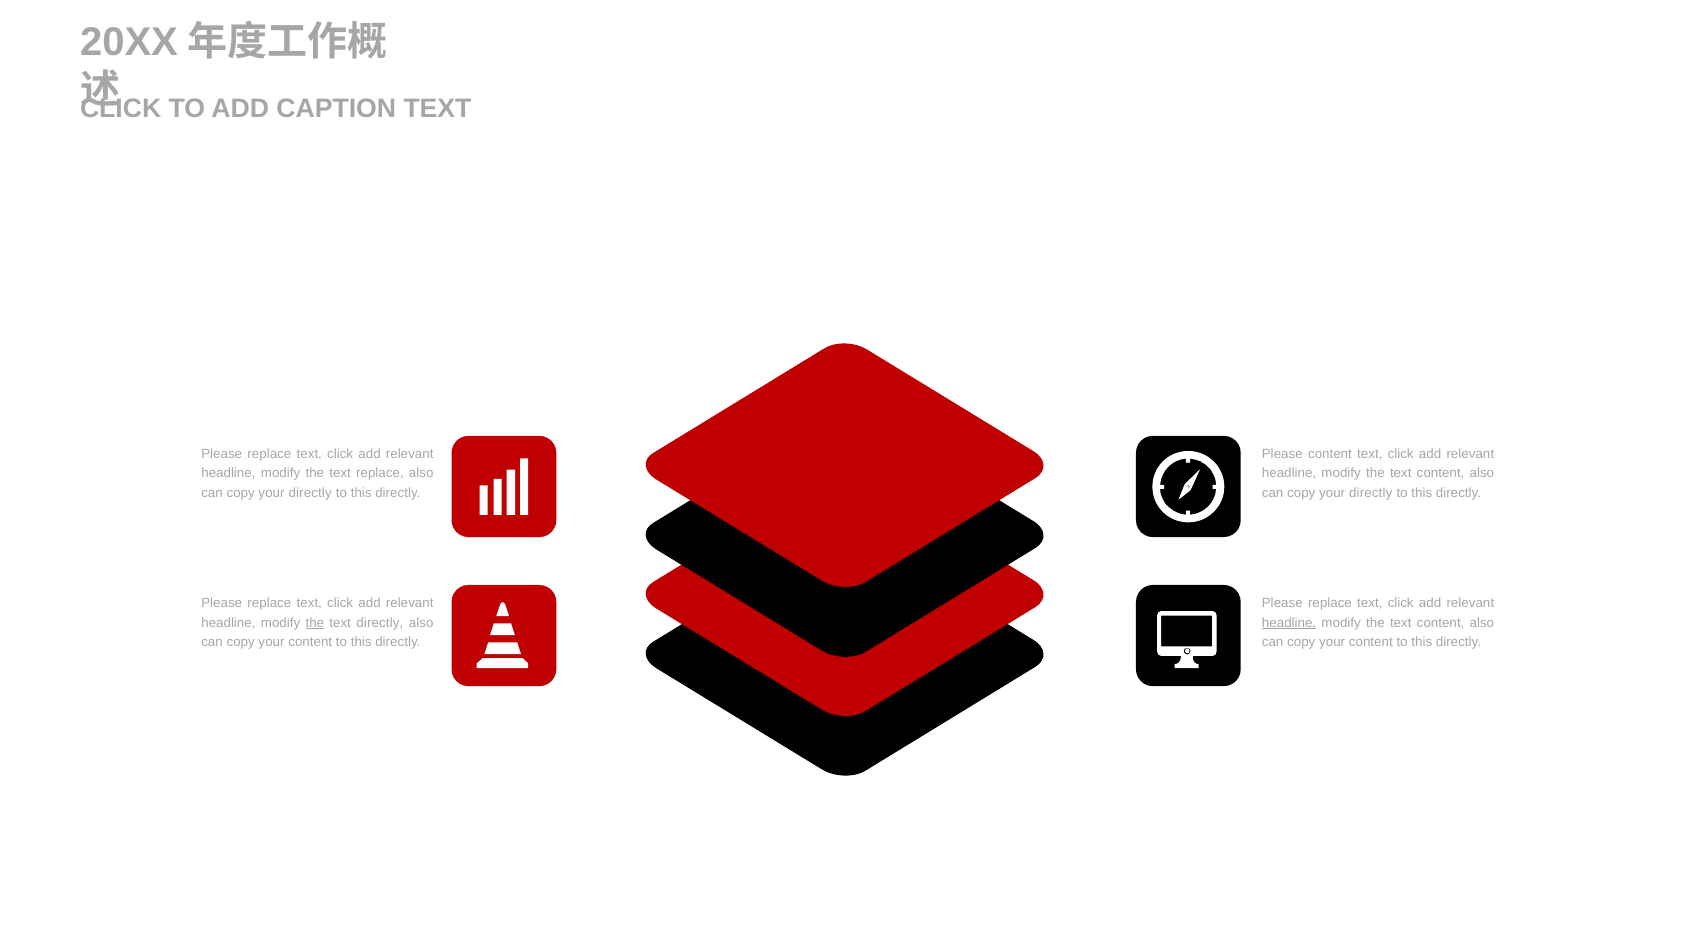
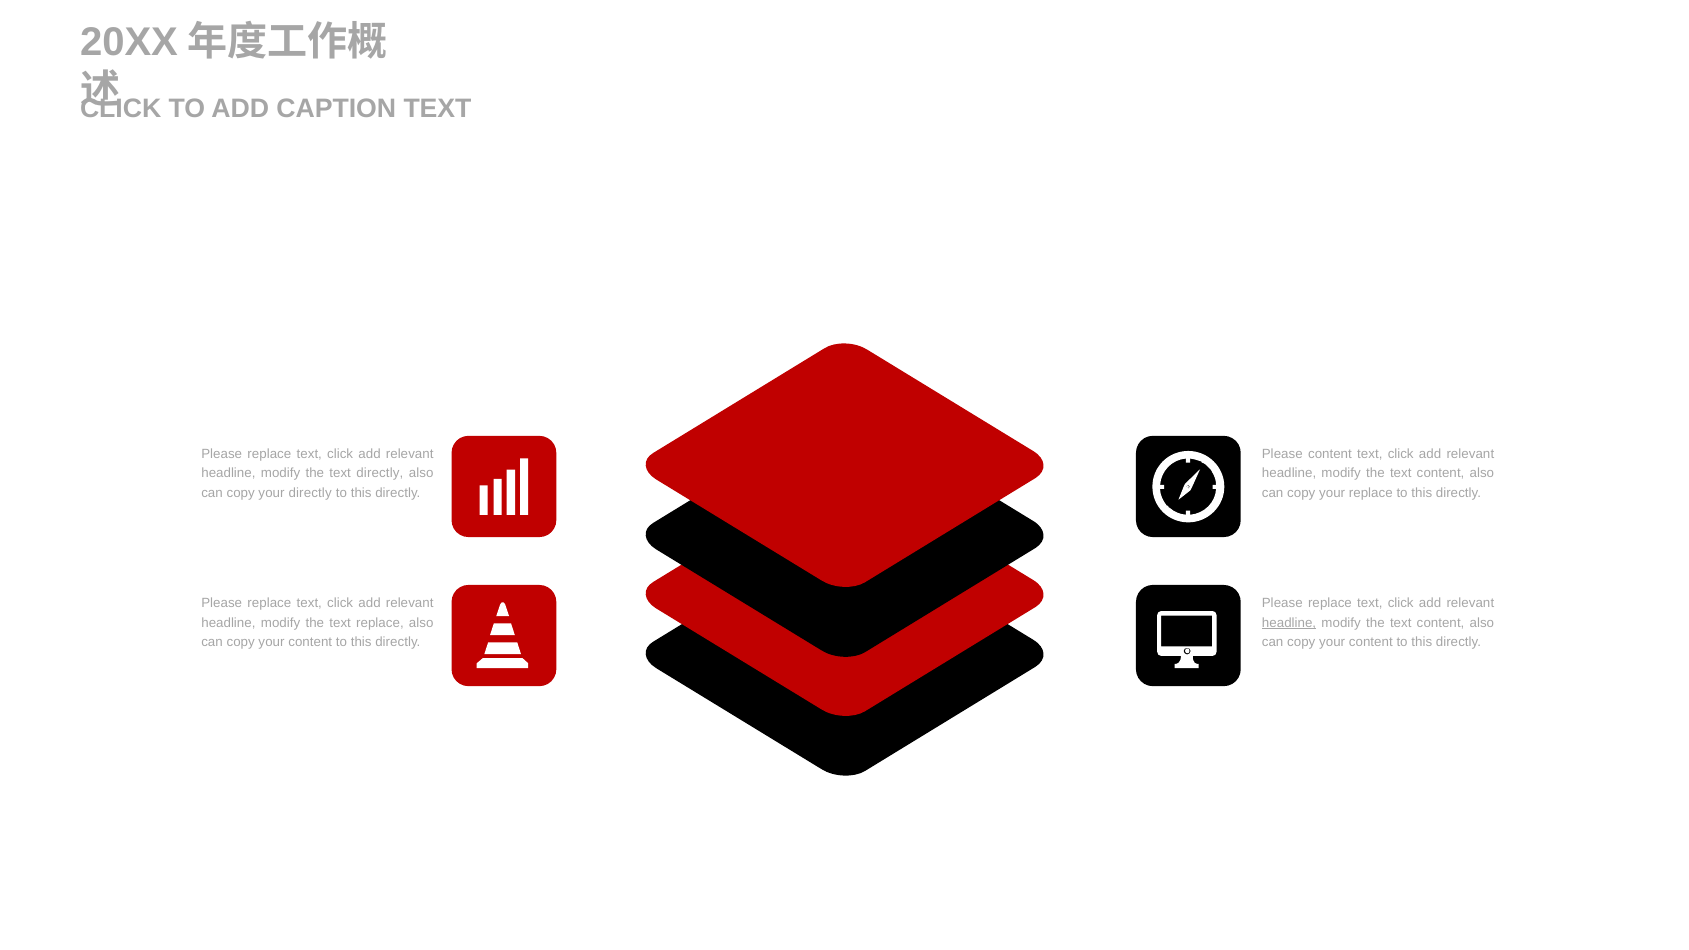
text replace: replace -> directly (380, 474)
directly: directly -> replace (1371, 493)
the underline: present -> none (315, 623)
text directly: directly -> replace (380, 623)
